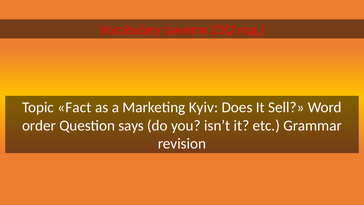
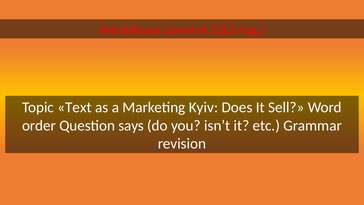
Vocabulary: Vocabulary -> Англійська (130, 30)
Fact: Fact -> Text (75, 107)
